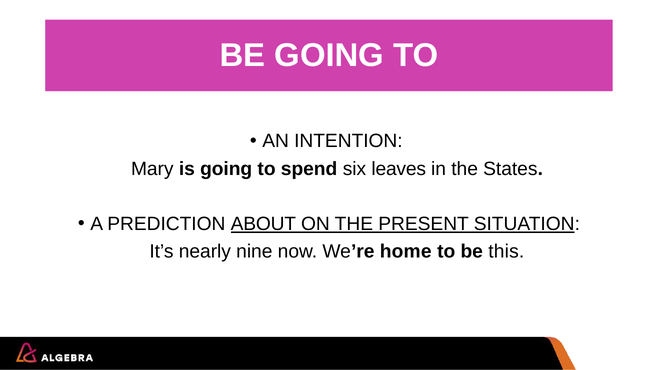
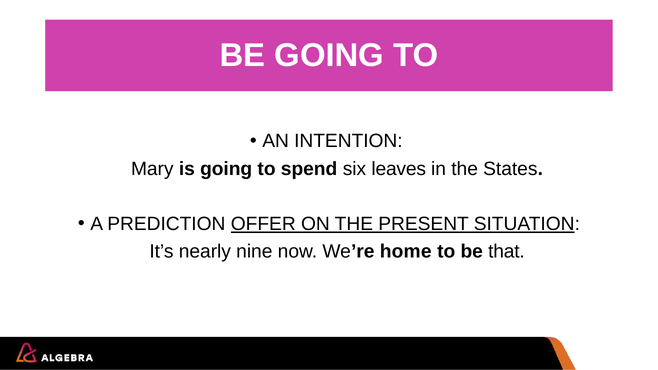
ABOUT: ABOUT -> OFFER (263, 224)
this: this -> that (506, 252)
